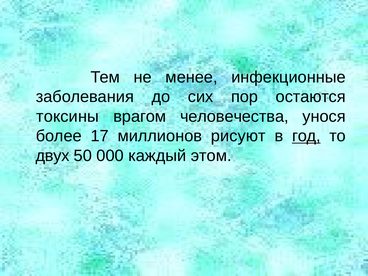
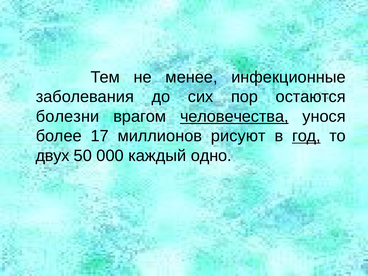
токсины: токсины -> болезни (68, 116)
человечества underline: none -> present (234, 116)
этом: этом -> одно (211, 156)
